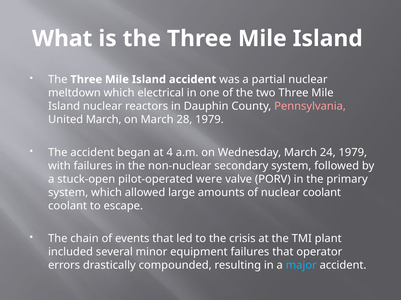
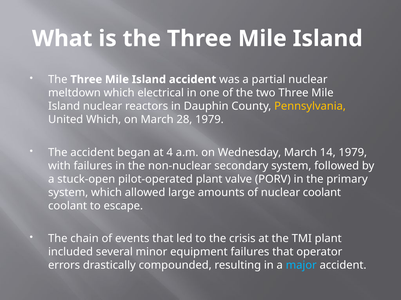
Pennsylvania colour: pink -> yellow (310, 106)
United March: March -> Which (104, 120)
24: 24 -> 14 (328, 153)
pilot-operated were: were -> plant (209, 180)
